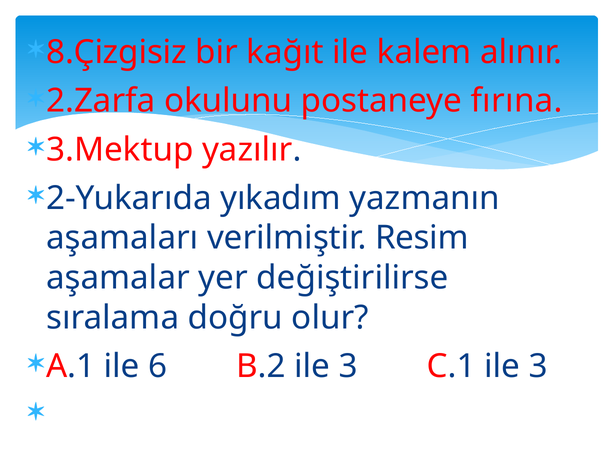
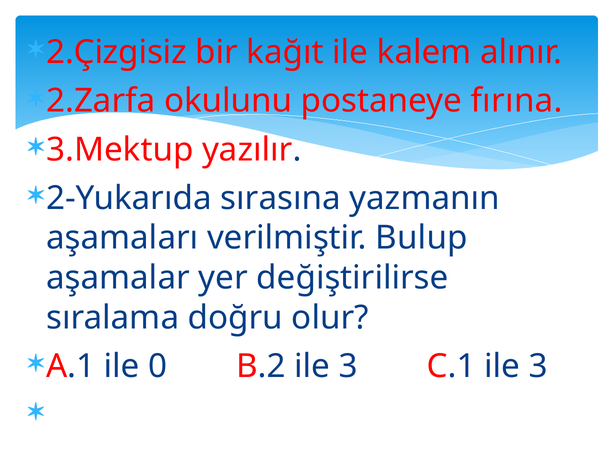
8.Çizgisiz: 8.Çizgisiz -> 2.Çizgisiz (116, 52)
yıkadım: yıkadım -> sırasına (281, 199)
Resim: Resim -> Bulup (422, 238)
6: 6 -> 0 (158, 367)
